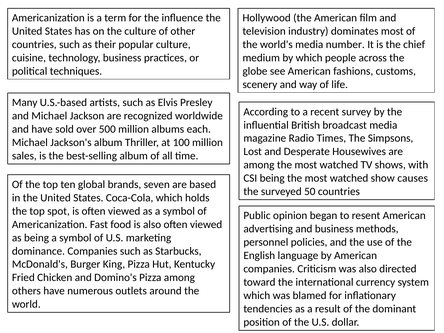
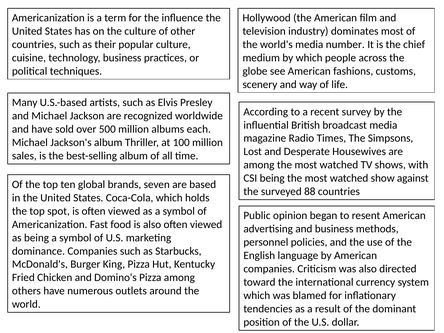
causes: causes -> against (413, 178)
50: 50 -> 88 (310, 192)
